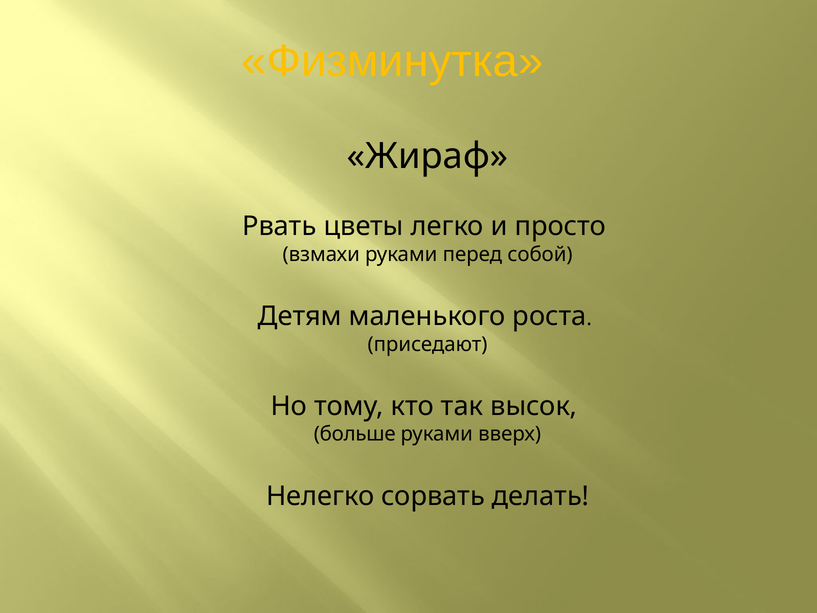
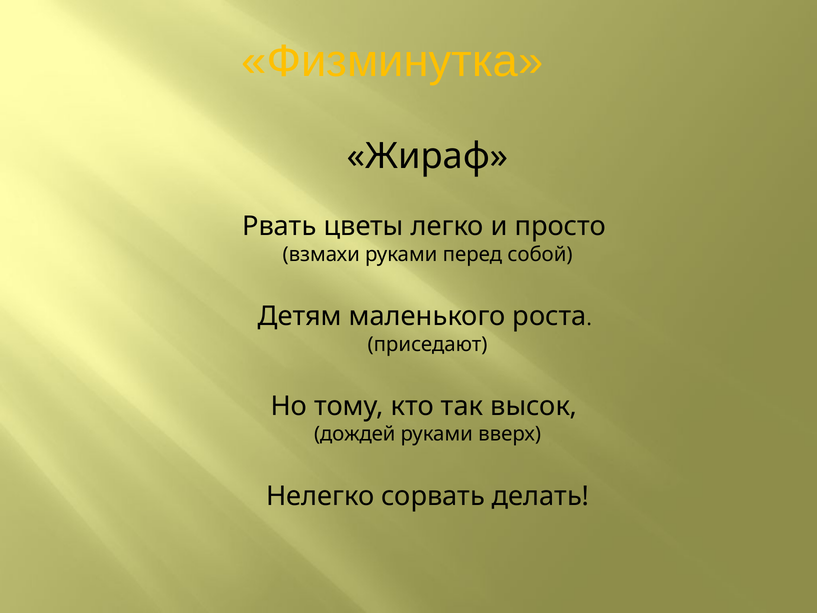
больше: больше -> дождей (355, 434)
